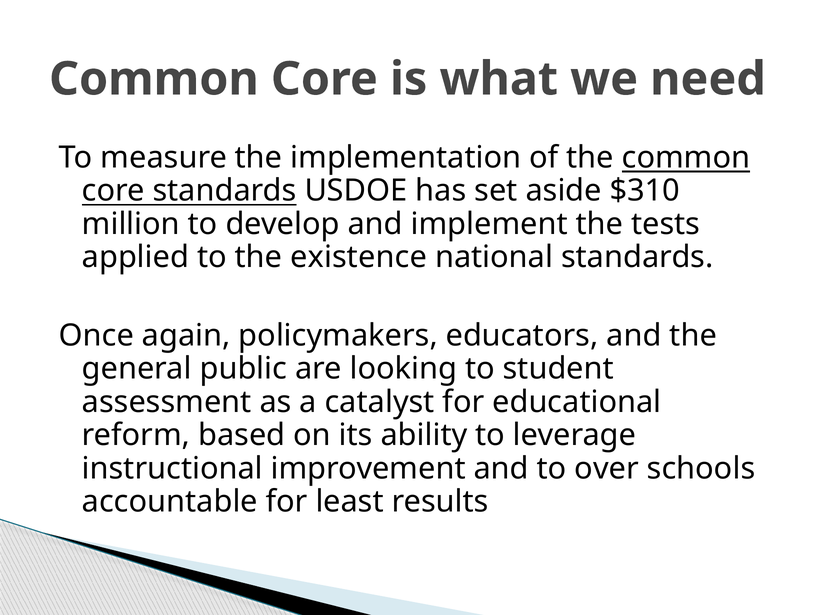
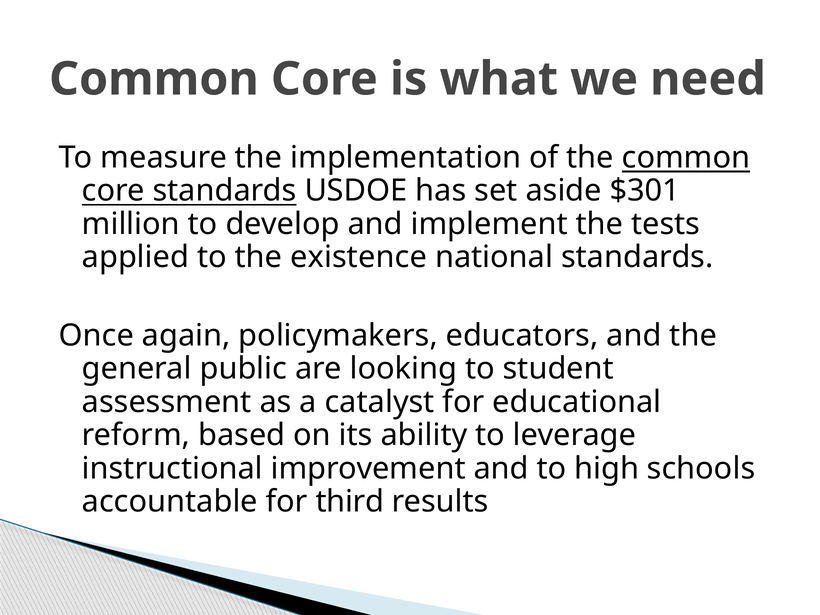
$310: $310 -> $301 (645, 191)
over: over -> high (607, 469)
least: least -> third (350, 502)
